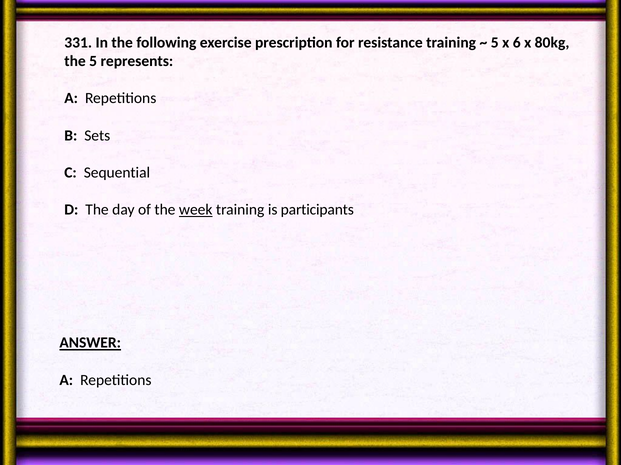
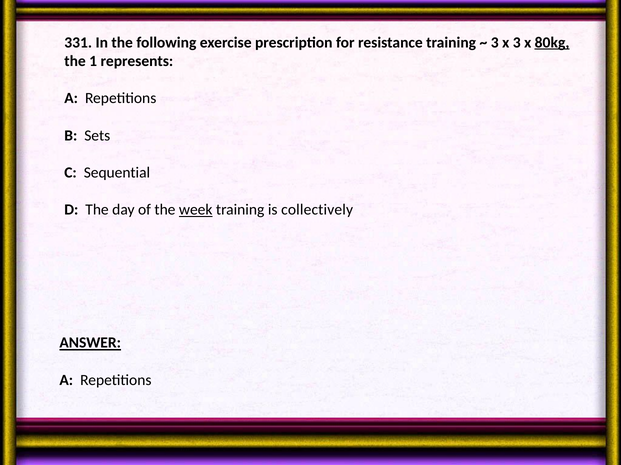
5: 5 -> 3 (495, 43)
x 6: 6 -> 3 (517, 43)
80kg underline: none -> present (552, 43)
the 5: 5 -> 1 (93, 61)
participants: participants -> collectively (317, 210)
